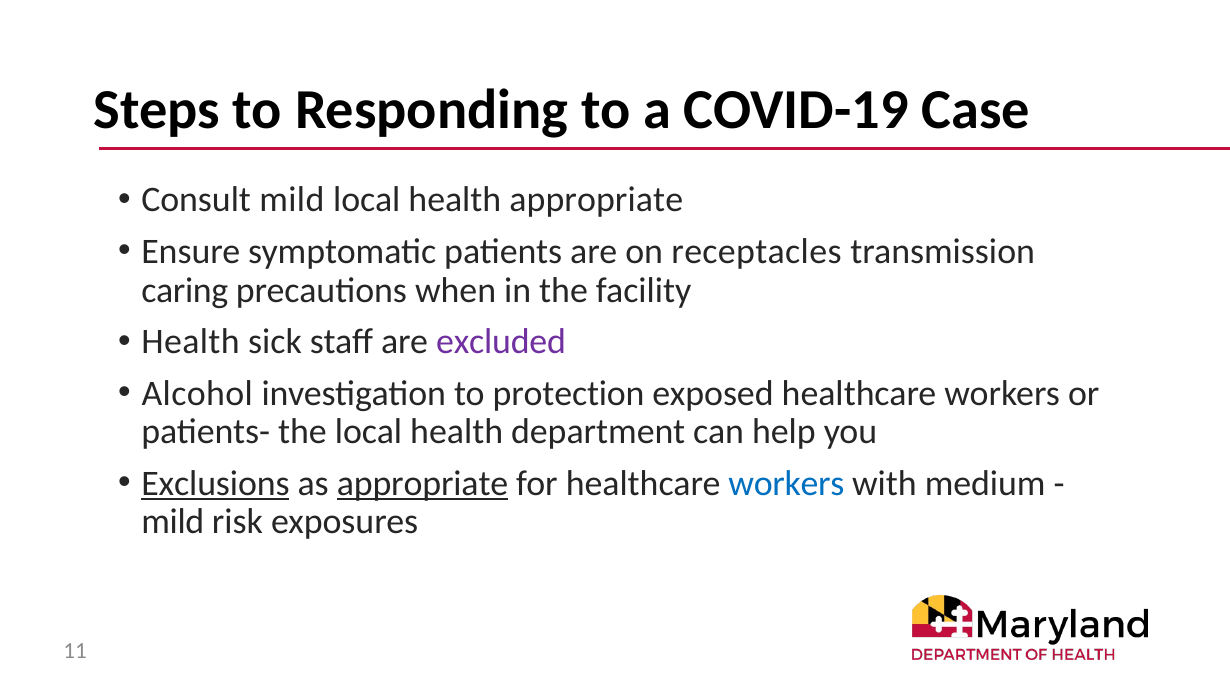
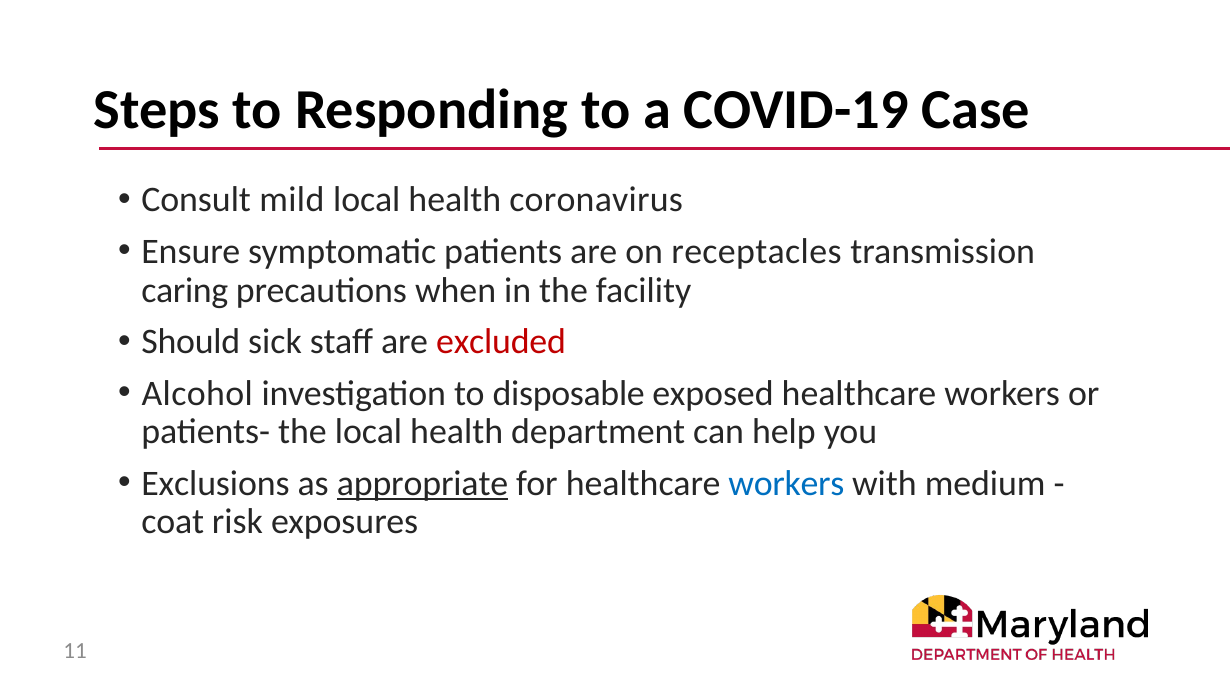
health appropriate: appropriate -> coronavirus (596, 200)
Health: Health -> Should (191, 342)
excluded colour: purple -> red (501, 342)
protection: protection -> disposable (569, 393)
Exclusions underline: present -> none (215, 483)
mild: mild -> coat (173, 522)
